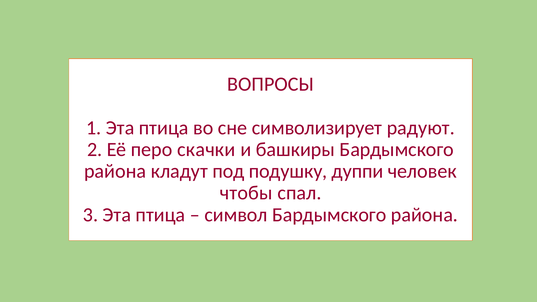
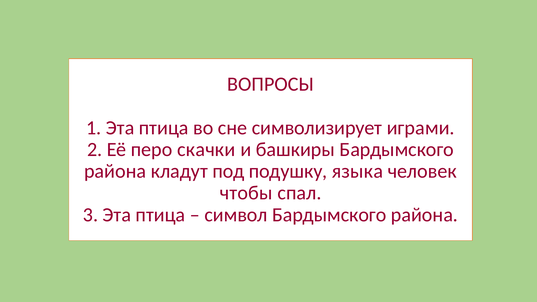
радуют: радуют -> играми (421, 128)
дуппи: дуппи -> языка (357, 171)
